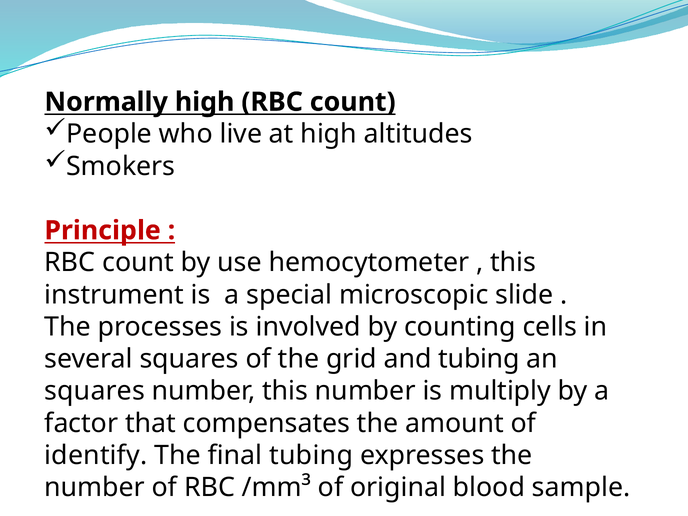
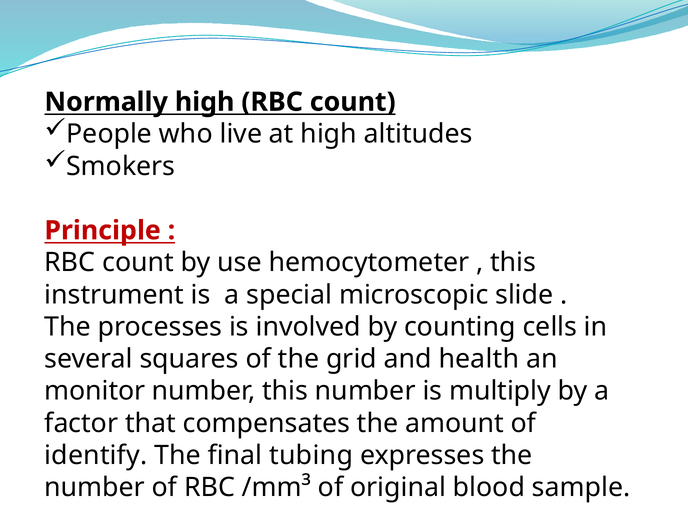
and tubing: tubing -> health (479, 359)
squares: squares -> monitor (95, 391)
